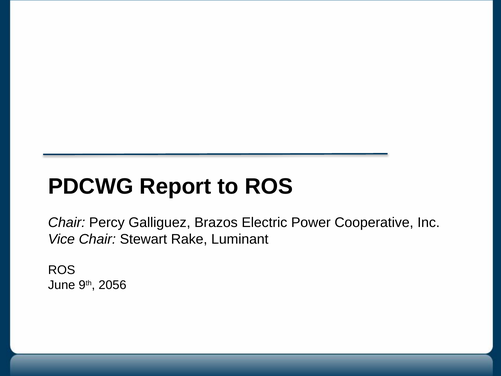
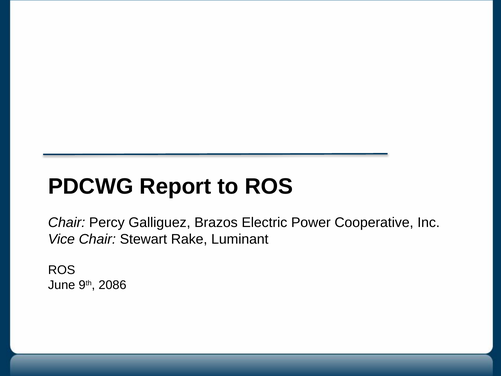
2056: 2056 -> 2086 (112, 285)
